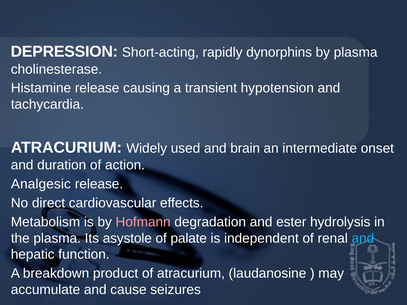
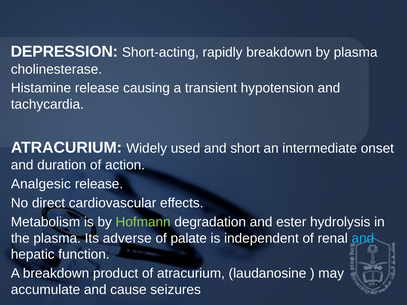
rapidly dynorphins: dynorphins -> breakdown (279, 53)
brain: brain -> short (245, 148)
Hofmann colour: pink -> light green (143, 222)
asystole: asystole -> adverse (127, 238)
